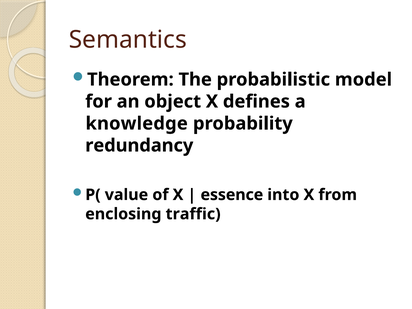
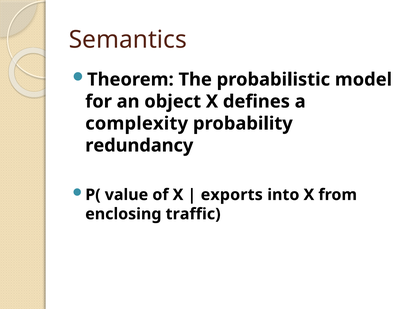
knowledge: knowledge -> complexity (137, 123)
essence: essence -> exports (232, 195)
